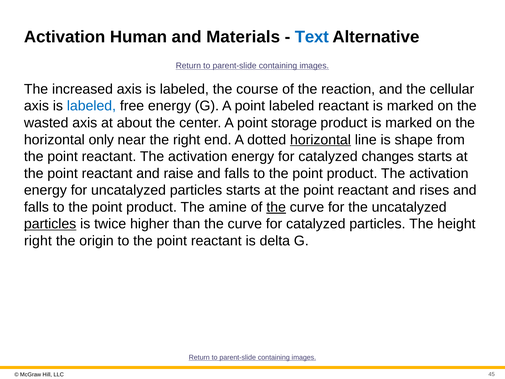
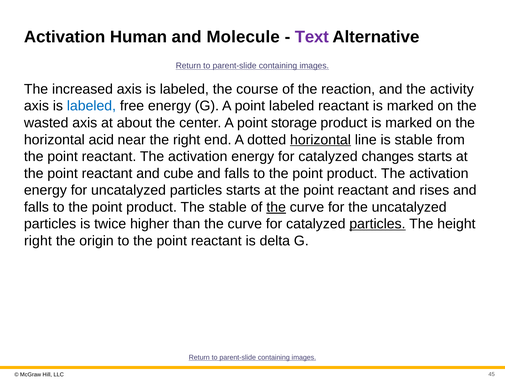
Materials: Materials -> Molecule (243, 37)
Text colour: blue -> purple (312, 37)
cellular: cellular -> activity (452, 89)
only: only -> acid (101, 140)
is shape: shape -> stable (414, 140)
raise: raise -> cube (179, 173)
The amine: amine -> stable (228, 207)
particles underline: present -> none (50, 224)
particles underline: none -> present (377, 224)
